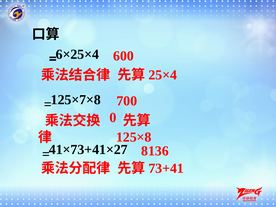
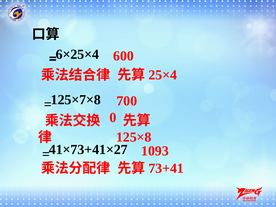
8136: 8136 -> 1093 (155, 151)
